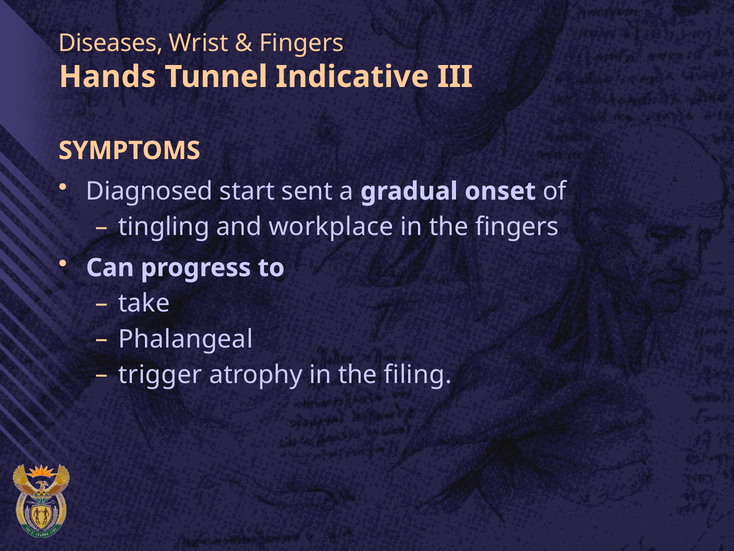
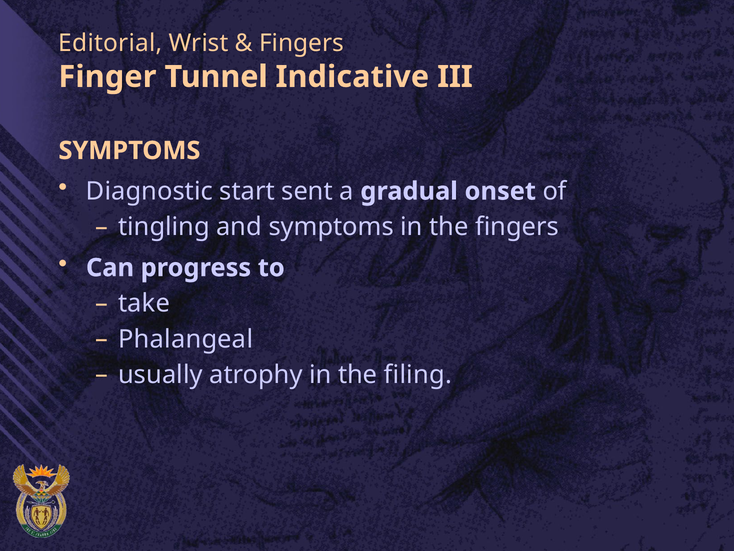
Diseases: Diseases -> Editorial (110, 43)
Hands: Hands -> Finger (107, 77)
Diagnosed: Diagnosed -> Diagnostic (149, 191)
and workplace: workplace -> symptoms (331, 227)
trigger: trigger -> usually (160, 375)
